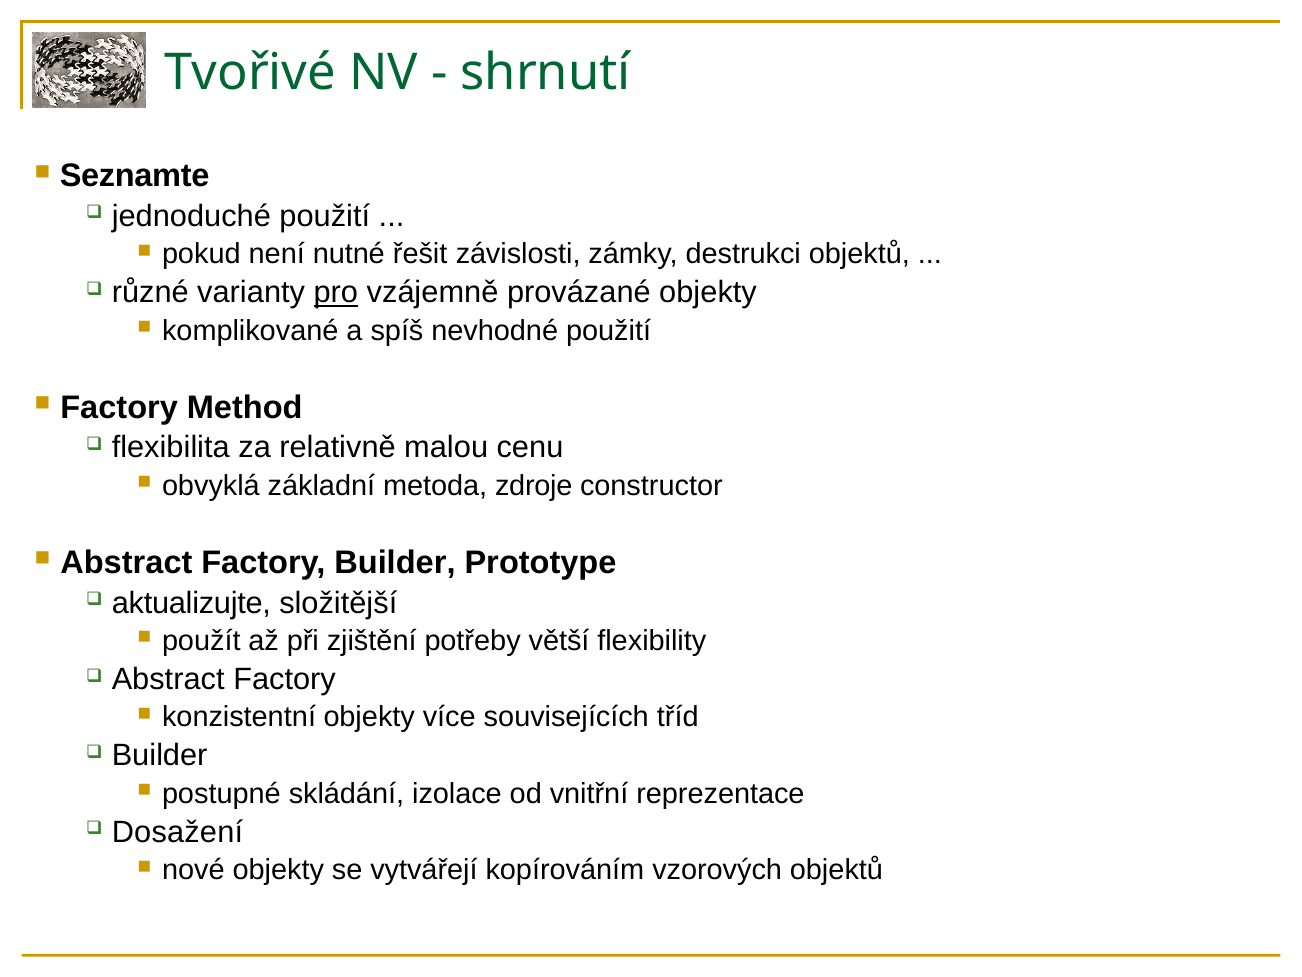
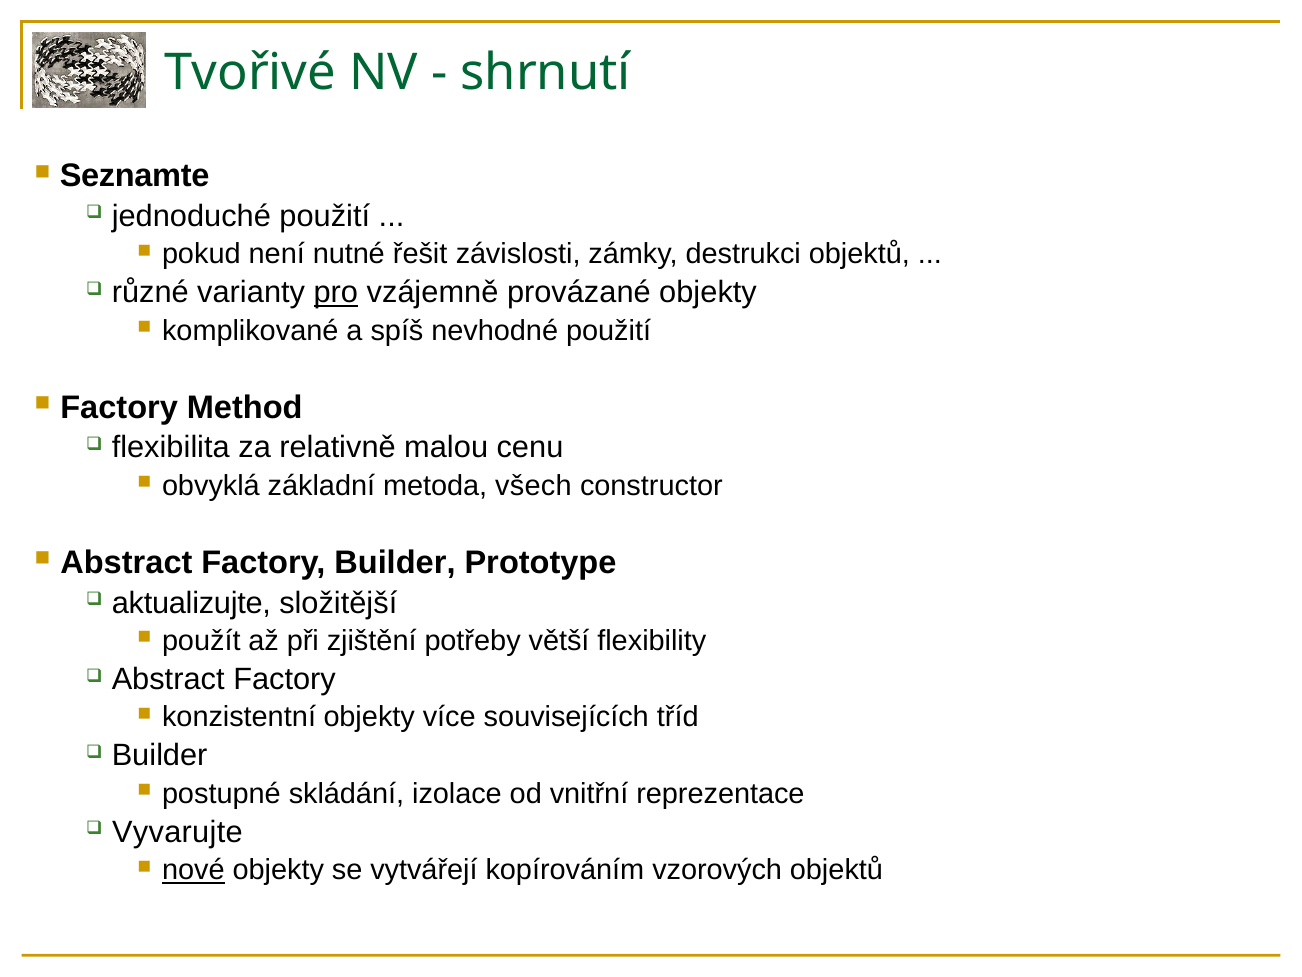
zdroje: zdroje -> všech (533, 486)
Dosažení: Dosažení -> Vyvarujte (177, 832)
nové underline: none -> present (193, 870)
